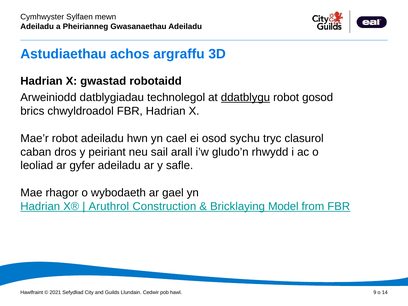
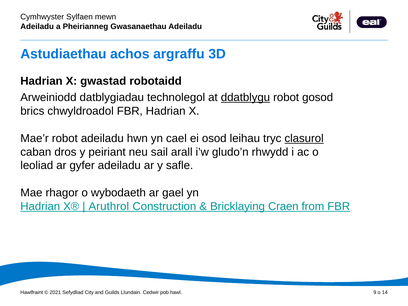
sychu: sychu -> leihau (245, 138)
clasurol underline: none -> present (304, 138)
Model: Model -> Craen (283, 206)
